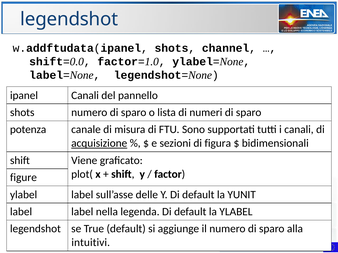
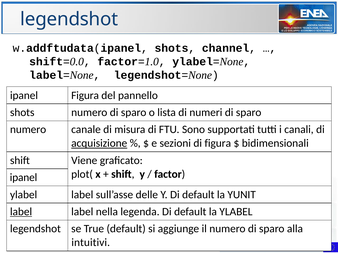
ipanel Canali: Canali -> Figura (85, 95)
potenza: potenza -> numero (28, 130)
figure: figure -> ipanel (24, 178)
label underline: none -> present (21, 212)
